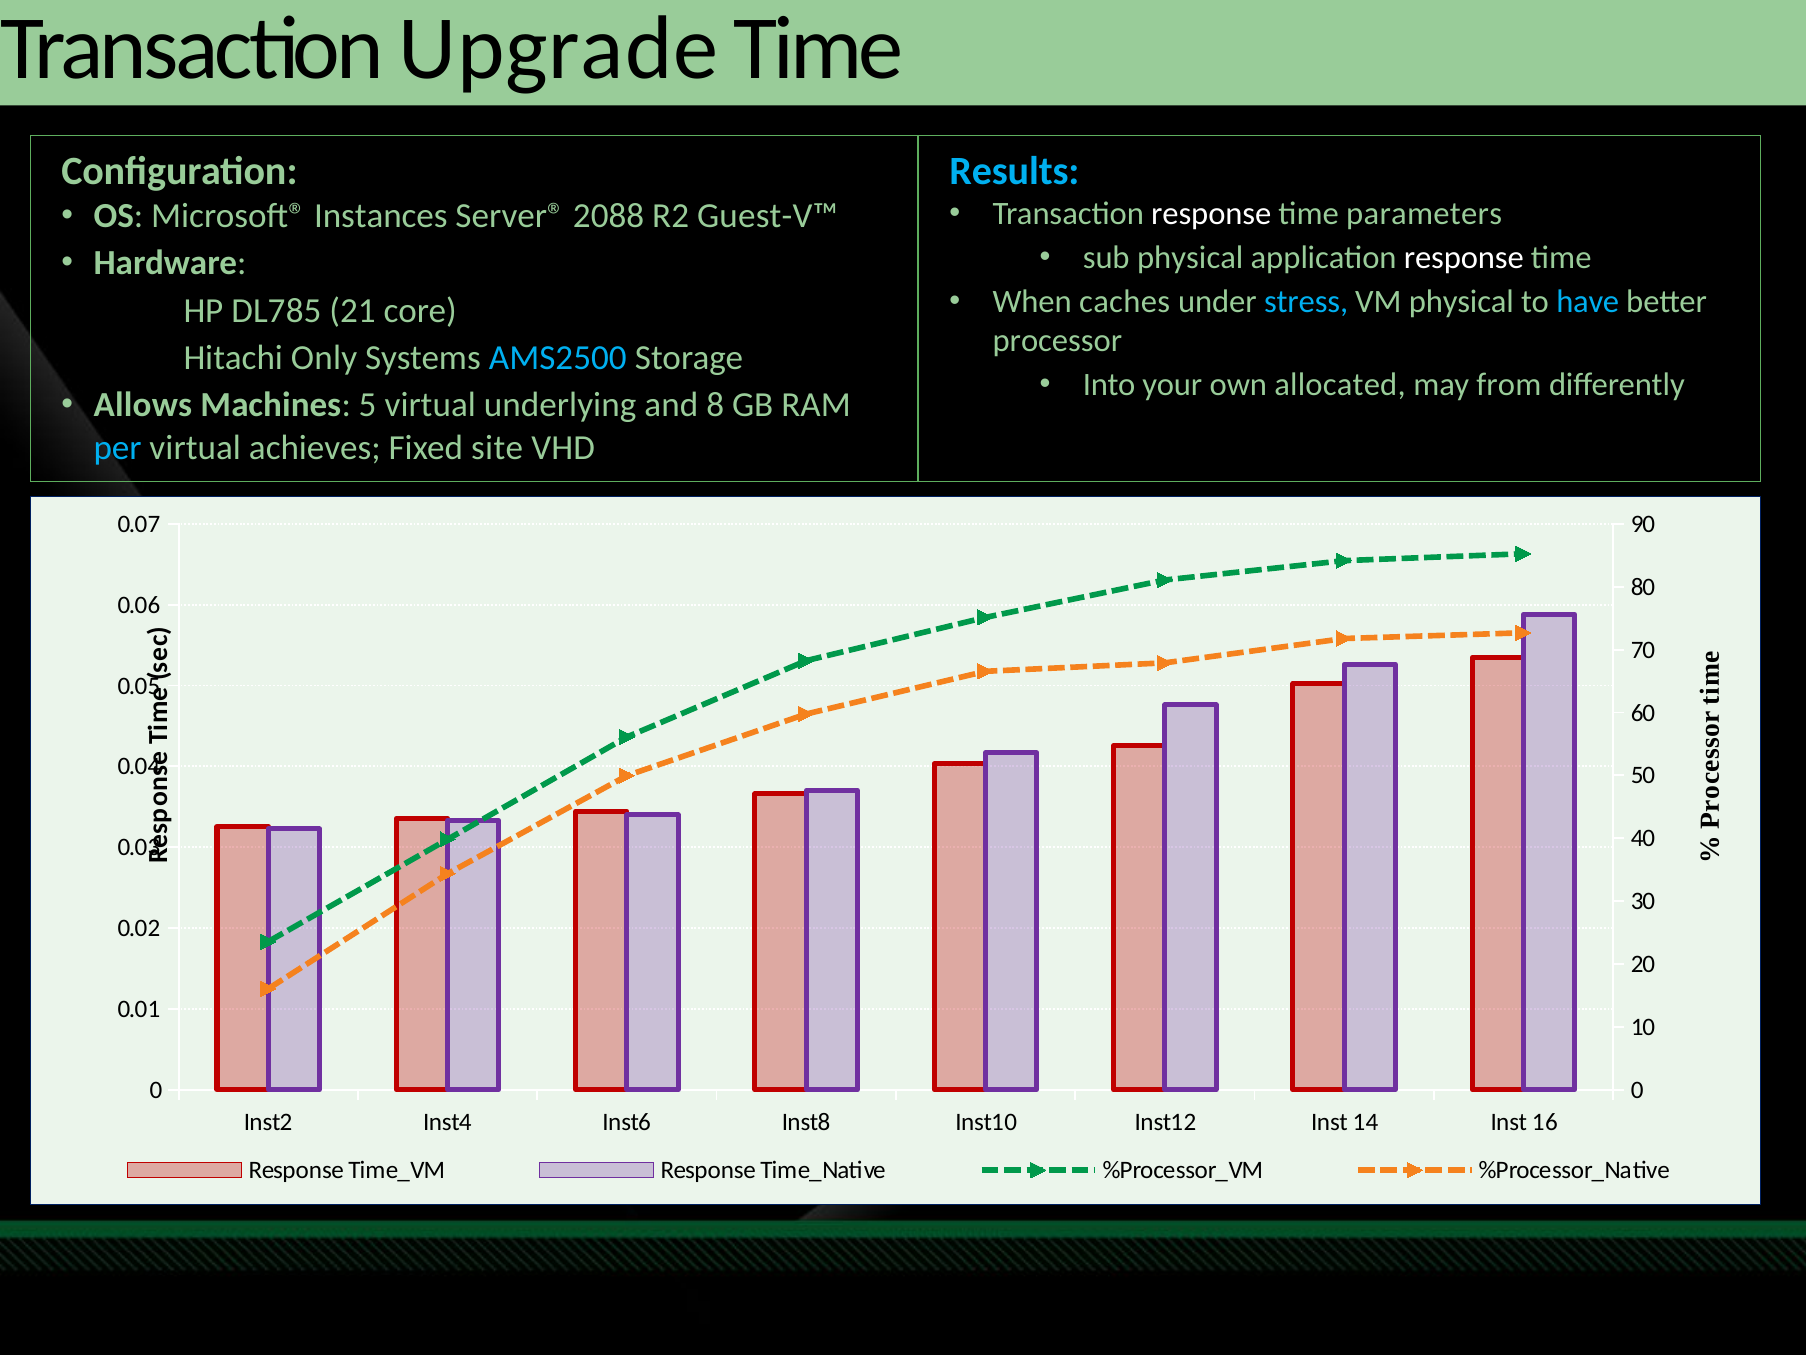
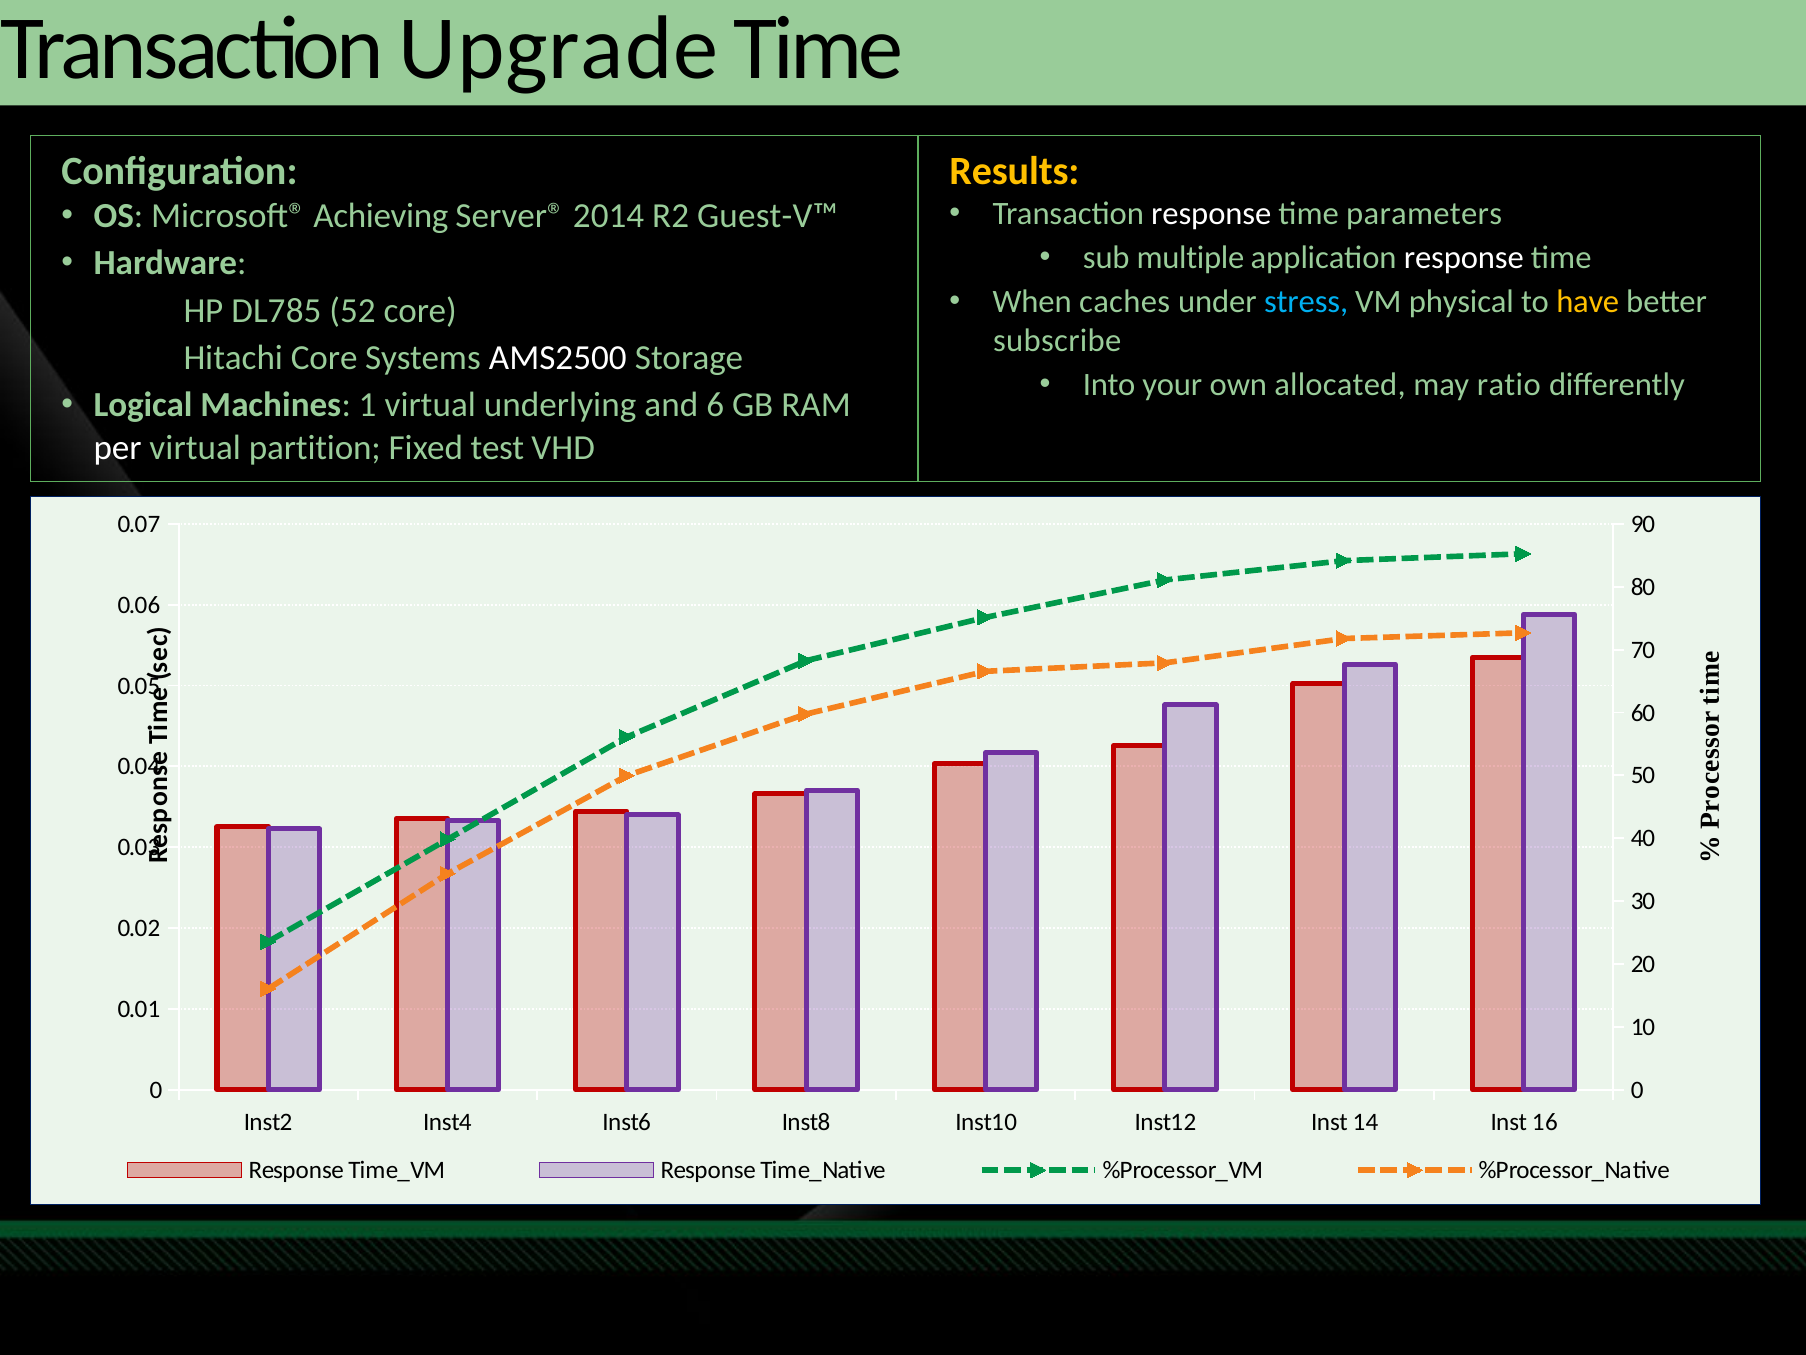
Results colour: light blue -> yellow (1014, 171)
Instances: Instances -> Achieving (381, 216)
2088: 2088 -> 2014 (609, 216)
sub physical: physical -> multiple (1190, 258)
have colour: light blue -> yellow (1588, 302)
21: 21 -> 52 (353, 311)
processor: processor -> subscribe (1057, 341)
Hitachi Only: Only -> Core (324, 358)
AMS2500 colour: light blue -> white (558, 358)
from: from -> ratio (1509, 385)
Allows: Allows -> Logical (143, 405)
5: 5 -> 1 (368, 405)
8: 8 -> 6 (715, 405)
per colour: light blue -> white (118, 447)
achieves: achieves -> partition (315, 447)
site: site -> test (497, 447)
